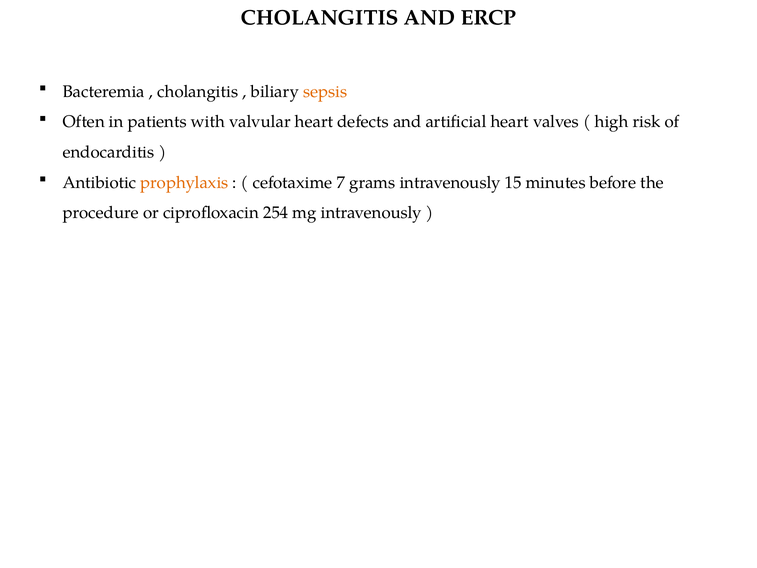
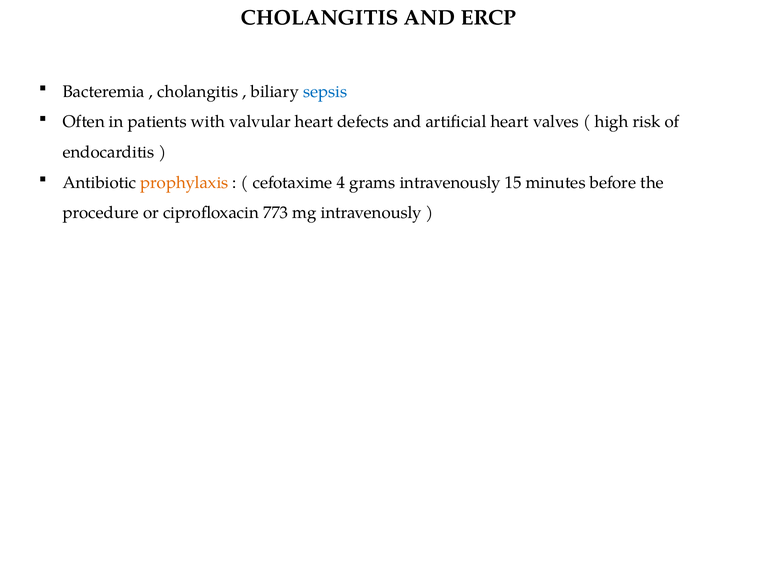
sepsis colour: orange -> blue (325, 92)
7: 7 -> 4 (341, 182)
254: 254 -> 773 (276, 213)
